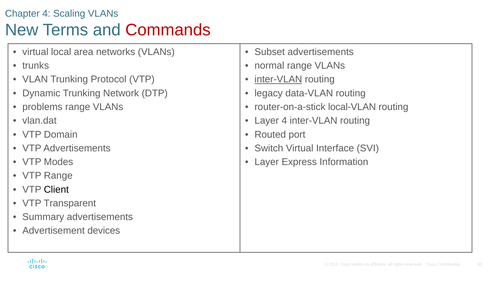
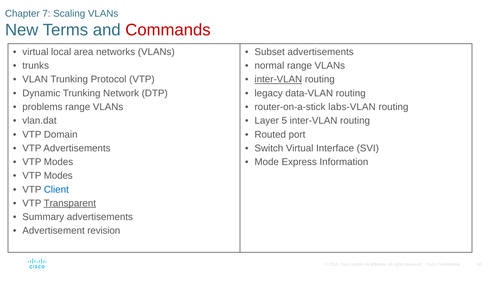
Chapter 4: 4 -> 7 (46, 14)
local-VLAN: local-VLAN -> labs-VLAN (352, 107)
Layer 4: 4 -> 5 (284, 121)
Layer: Layer -> Mode (267, 162)
Range: Range -> Modes (58, 176)
Client colour: black -> blue (56, 189)
Transparent underline: none -> present (70, 203)
devices: devices -> revision (104, 231)
